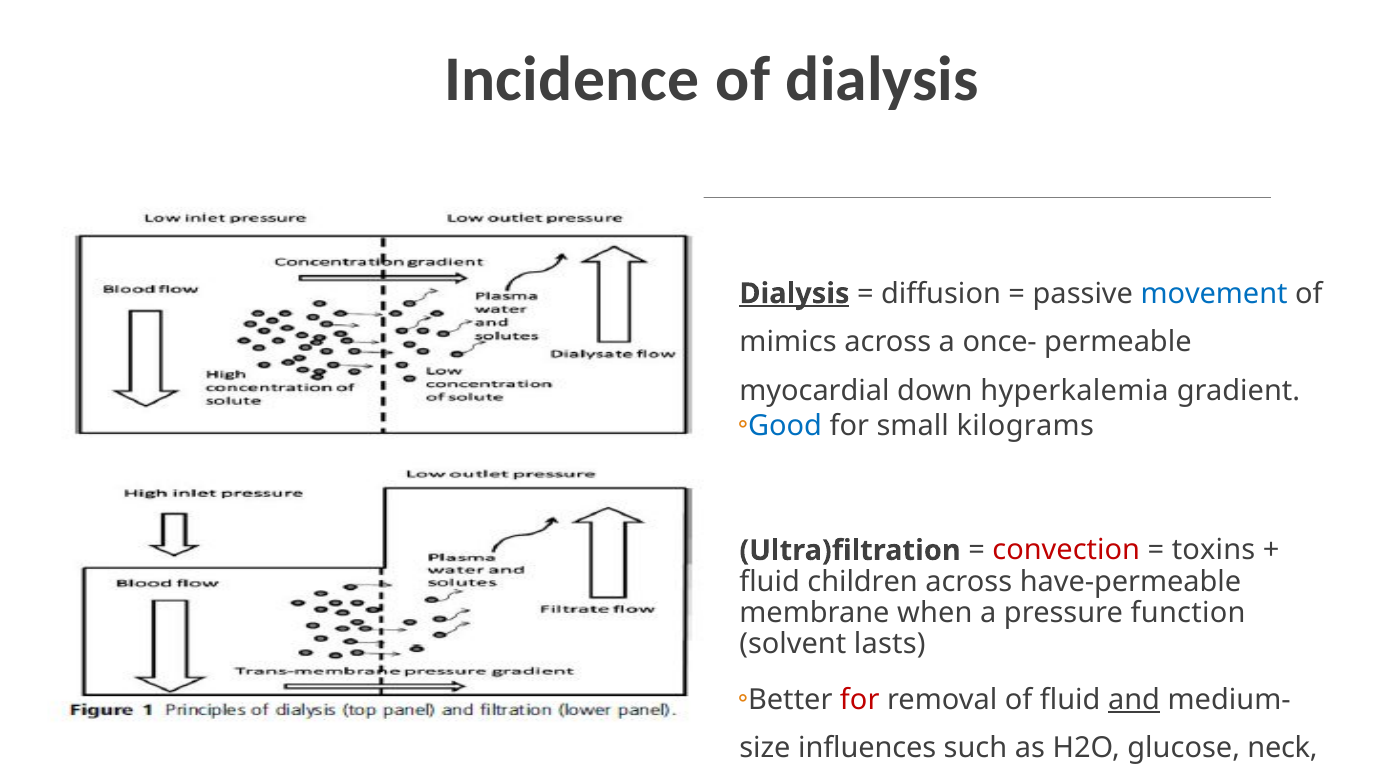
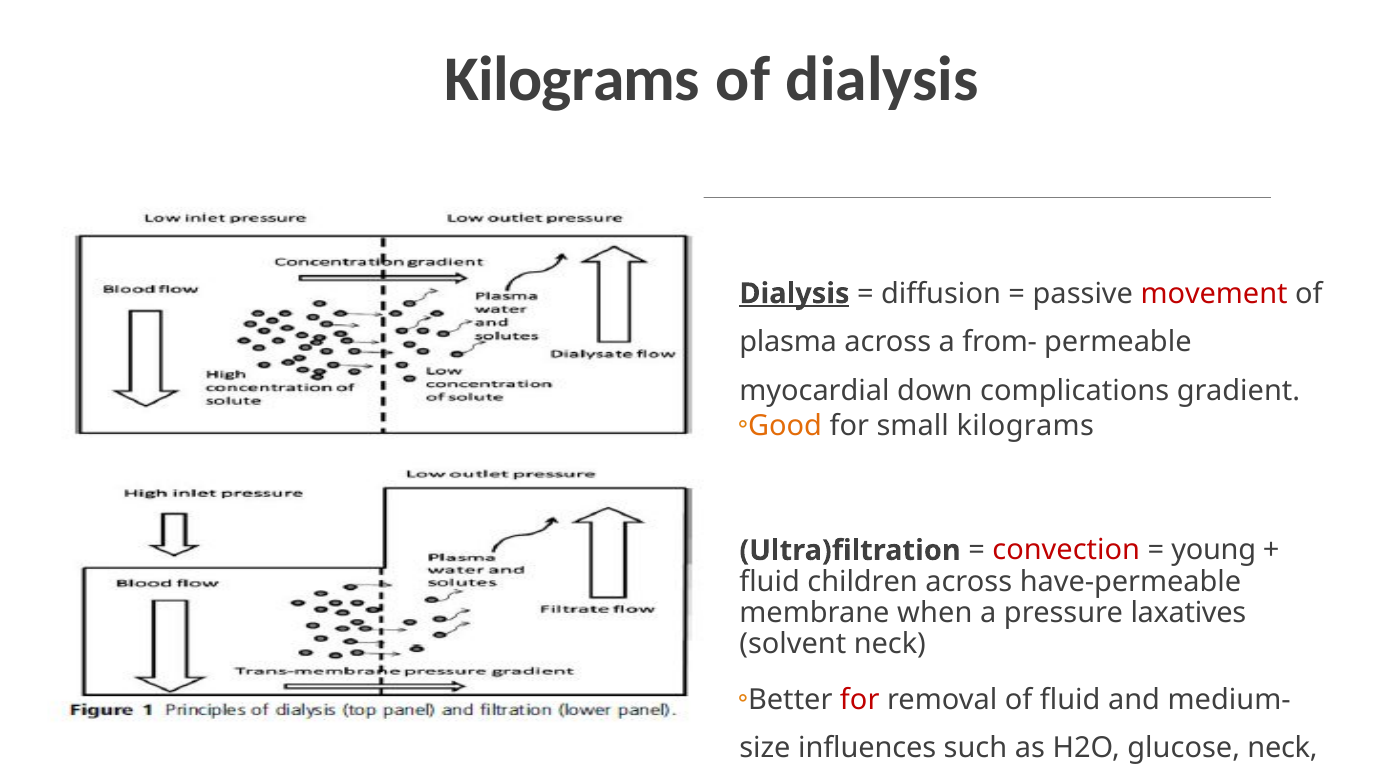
Incidence: Incidence -> Kilograms (572, 79)
movement colour: blue -> red (1214, 294)
mimics: mimics -> plasma (788, 342)
once-: once- -> from- (1000, 342)
hyperkalemia: hyperkalemia -> complications (1075, 391)
Good colour: blue -> orange (785, 426)
toxins: toxins -> young (1214, 551)
function: function -> laxatives (1188, 613)
solvent lasts: lasts -> neck (890, 644)
and underline: present -> none (1134, 700)
